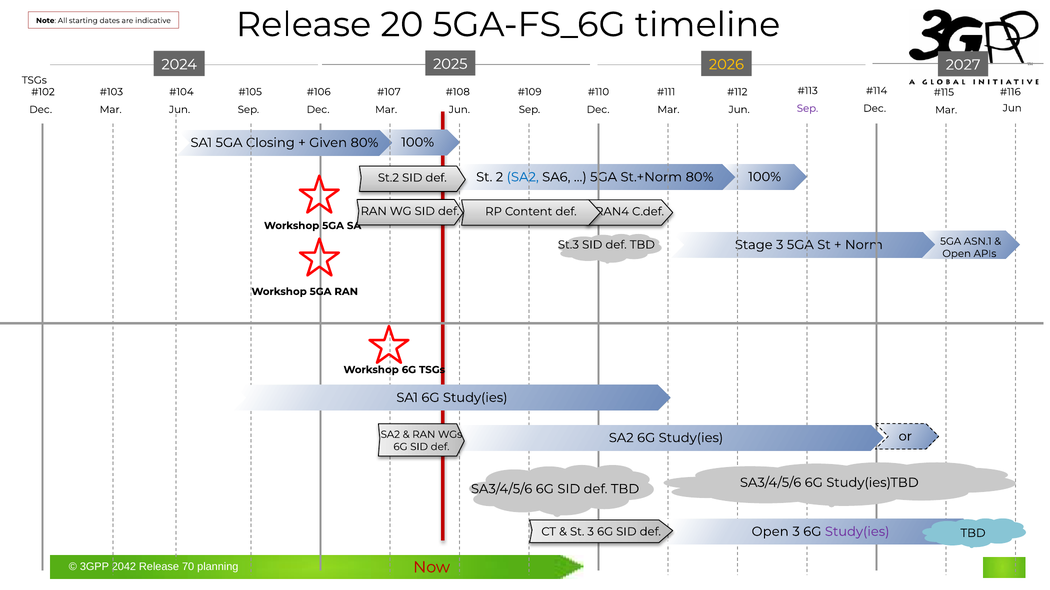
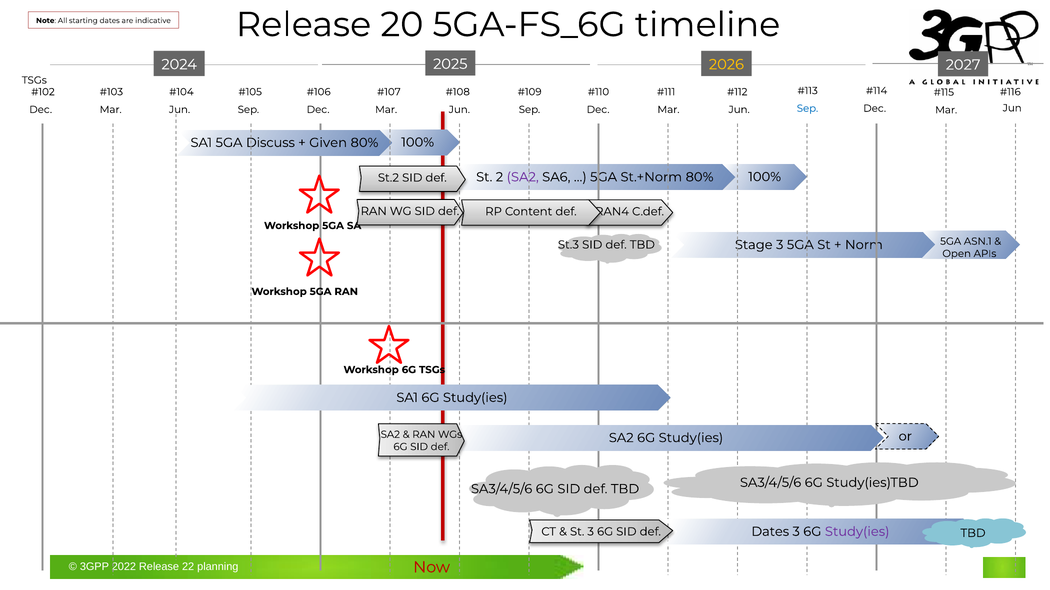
Sep colour: purple -> blue (807, 108)
Closing: Closing -> Discuss (270, 143)
SA2 colour: blue -> purple (523, 177)
Open: Open -> Dates (770, 532)
2042: 2042 -> 2022 (124, 567)
70: 70 -> 22 (188, 567)
